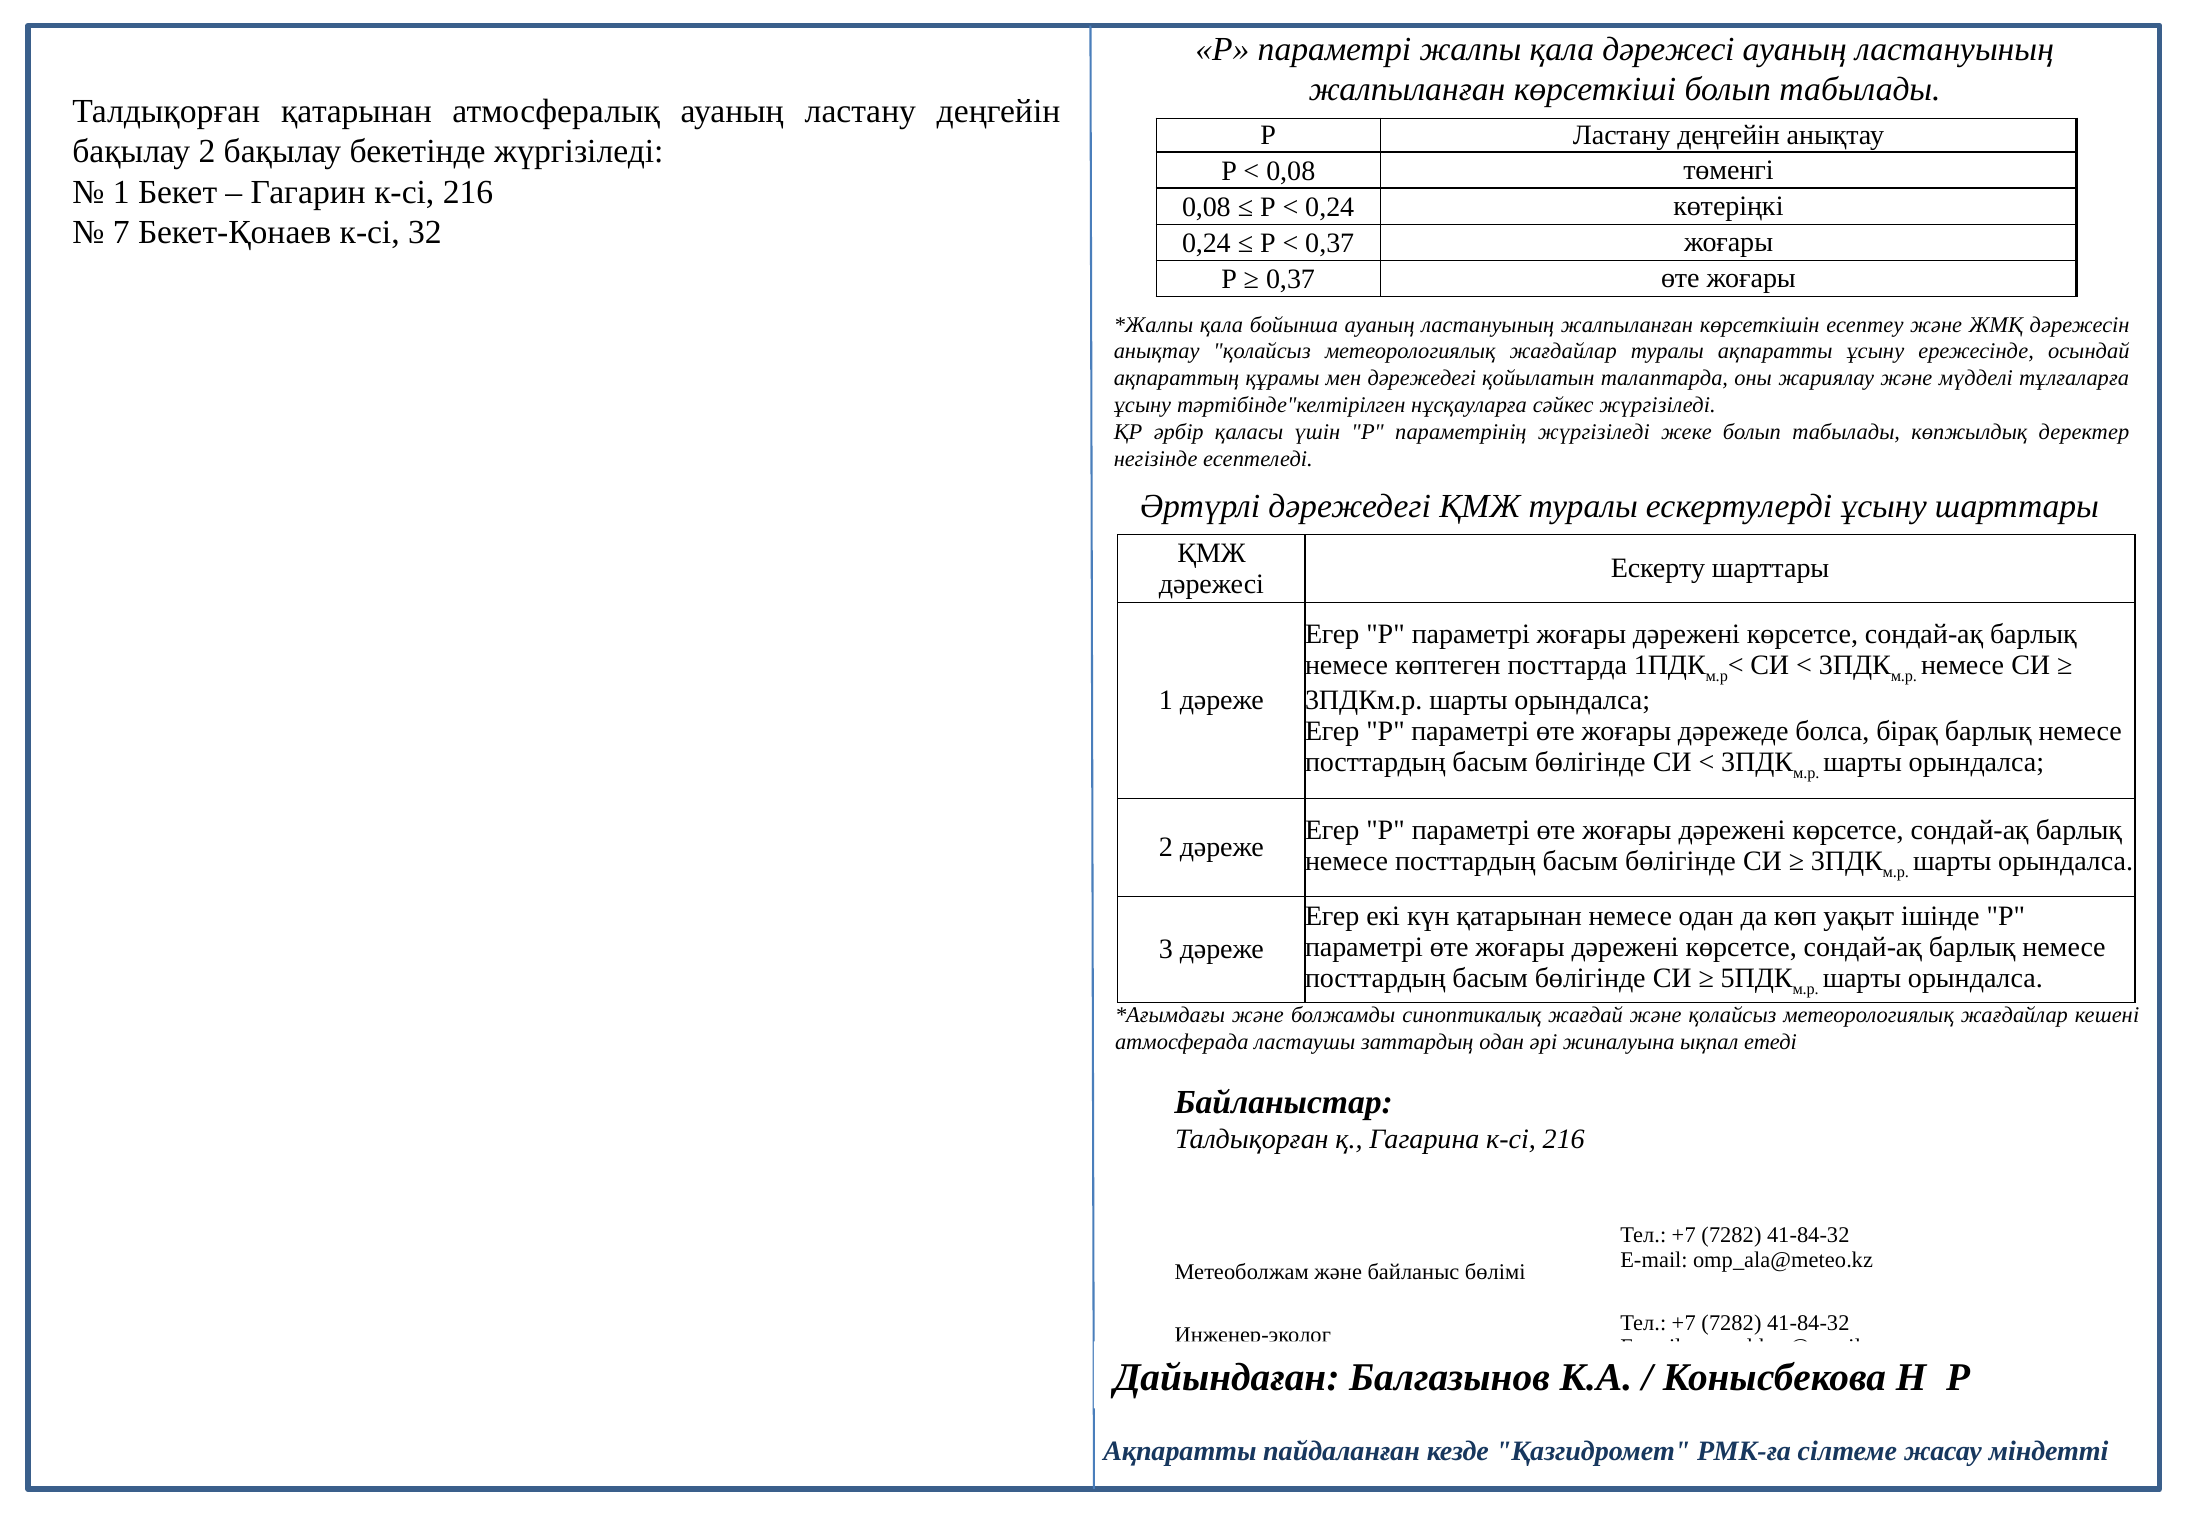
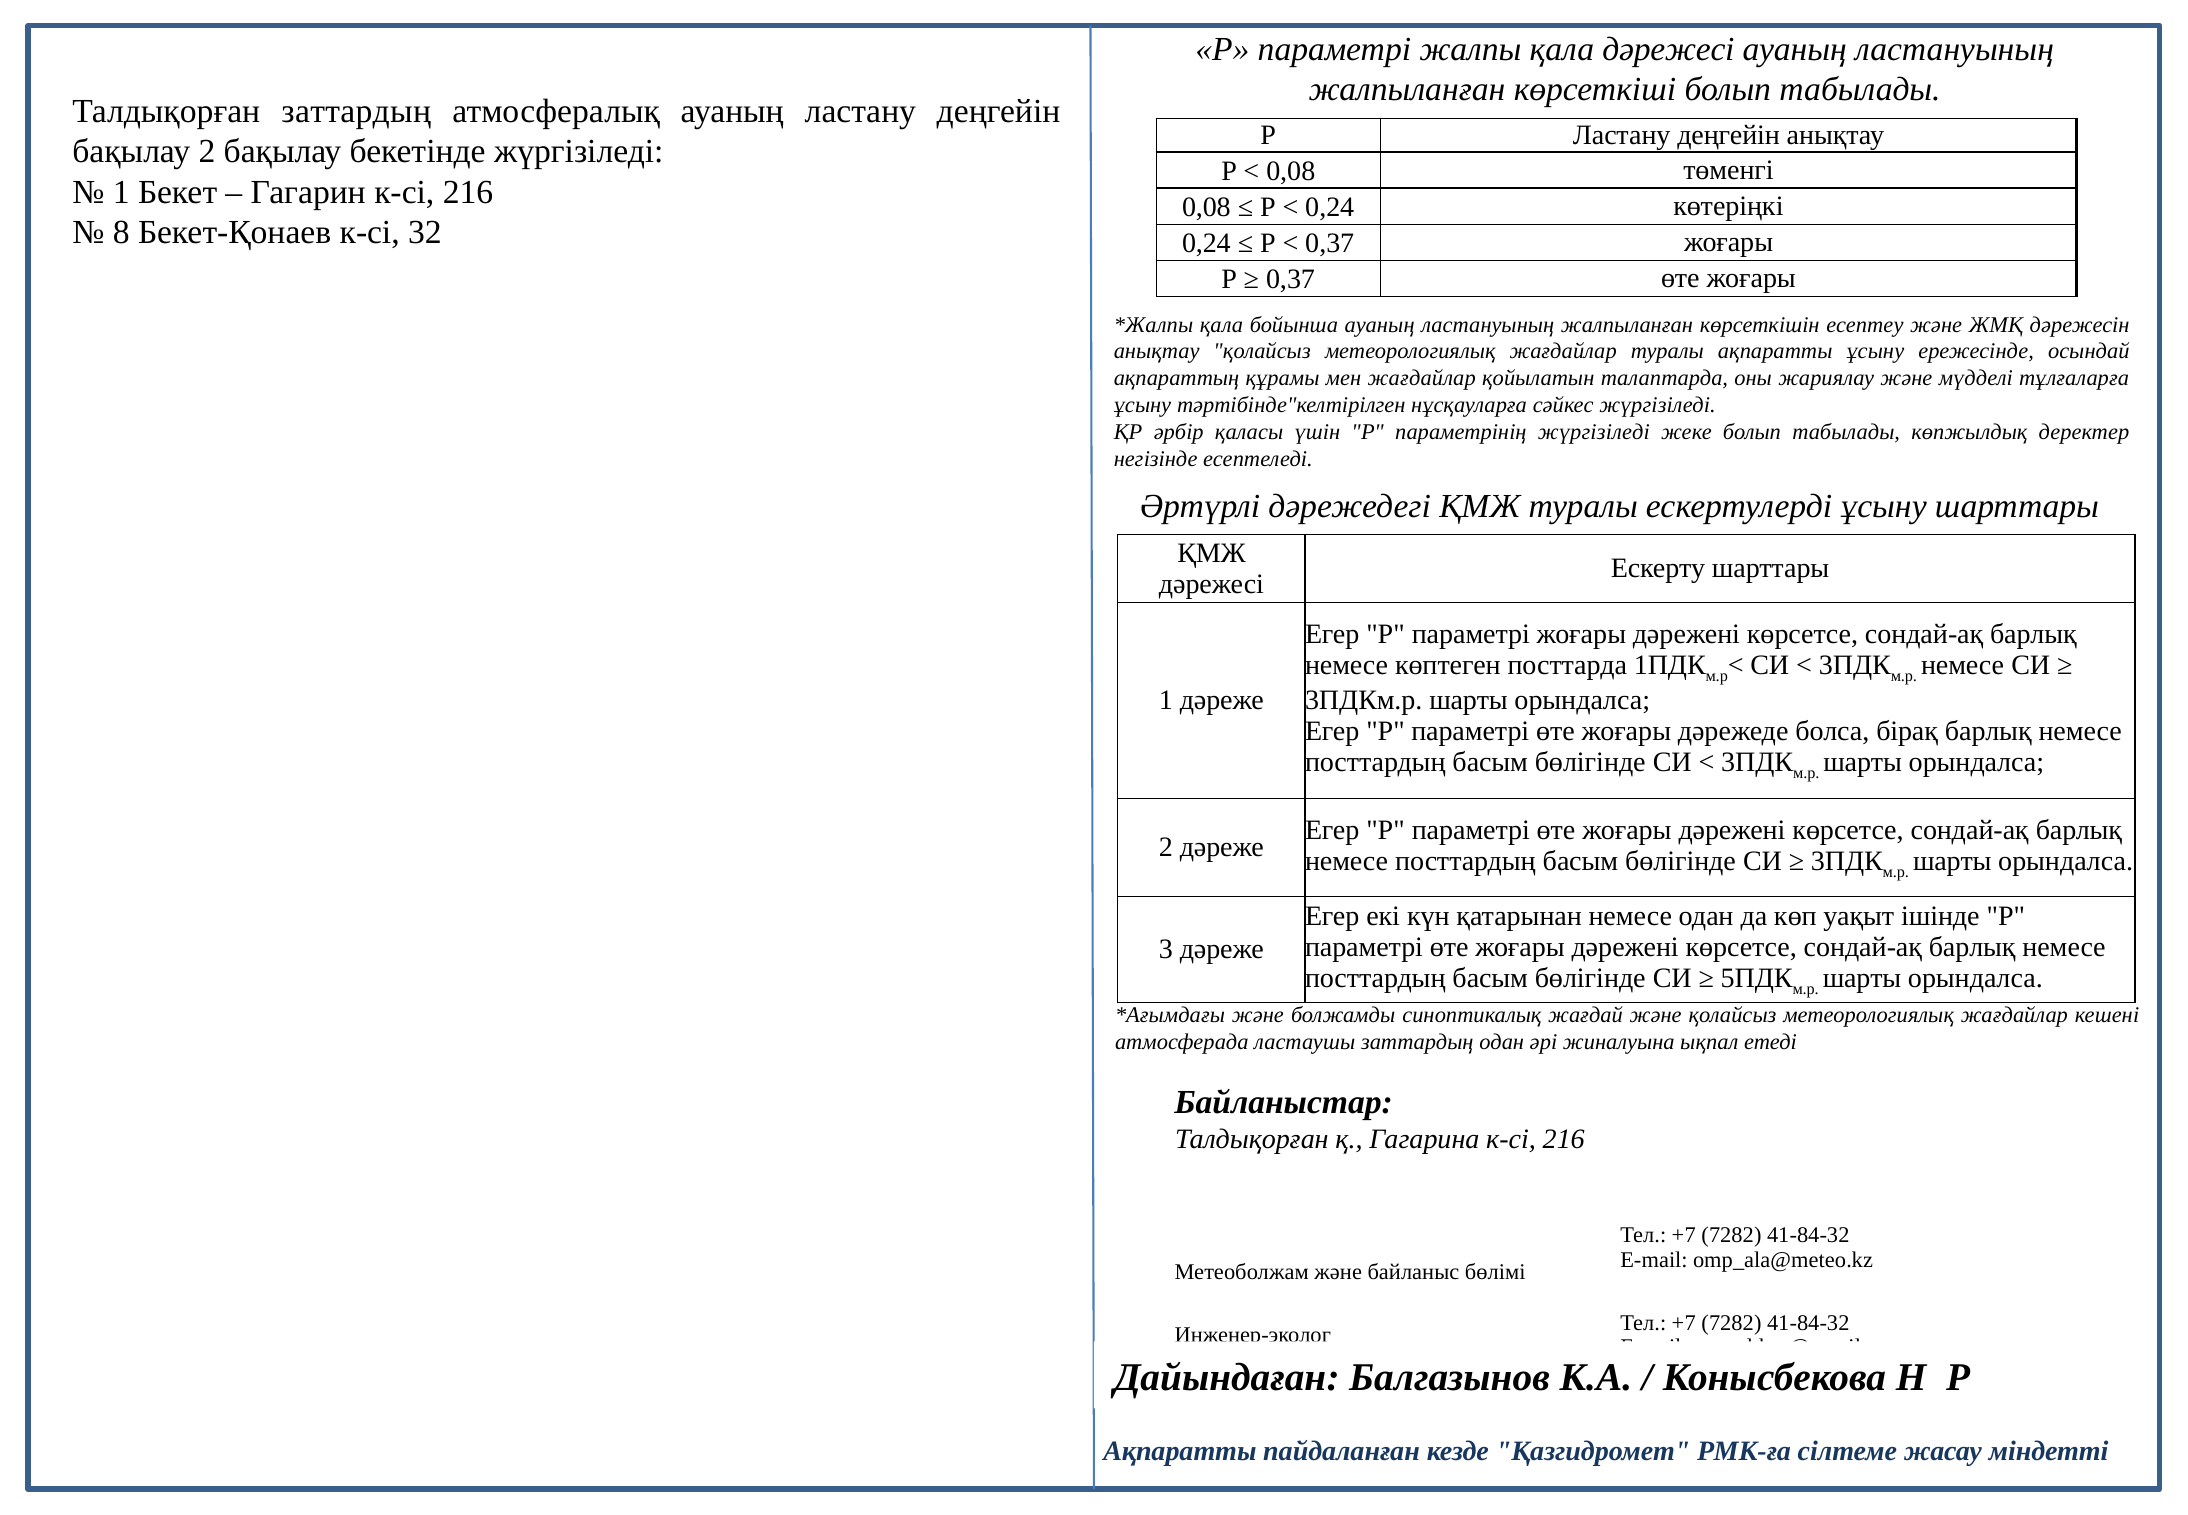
Талдықорған қатарынан: қатарынан -> заттардың (356, 111)
7: 7 -> 8 (121, 232)
мен дәрежедегі: дәрежедегі -> жағдайлар (1422, 378)
